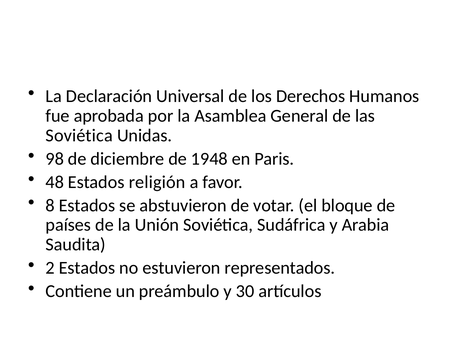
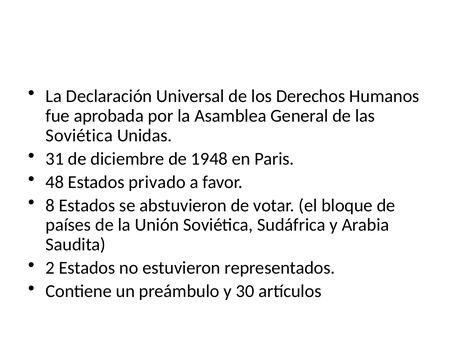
98: 98 -> 31 (55, 159)
religión: religión -> privado (157, 182)
